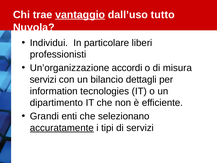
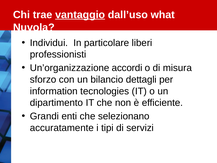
tutto: tutto -> what (163, 15)
servizi: servizi -> sforzo (43, 79)
accuratamente underline: present -> none (62, 128)
